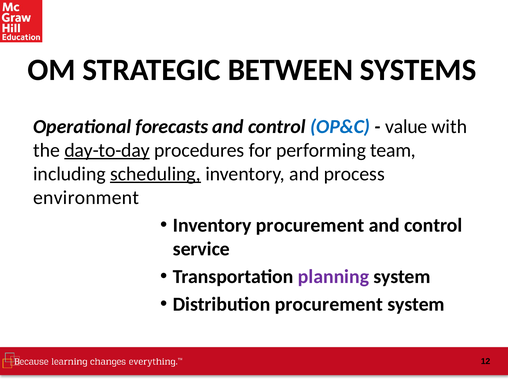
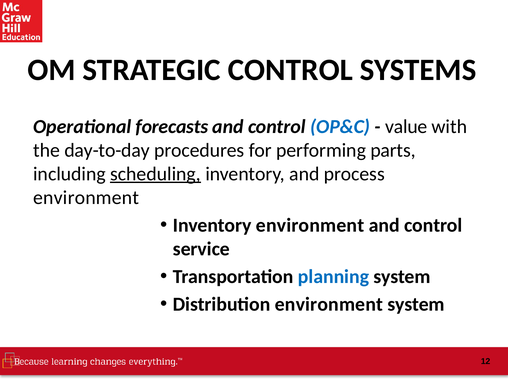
STRATEGIC BETWEEN: BETWEEN -> CONTROL (290, 70)
day-to-day underline: present -> none (107, 150)
team: team -> parts (393, 150)
Inventory procurement: procurement -> environment (310, 225)
planning colour: purple -> blue (334, 277)
Distribution procurement: procurement -> environment (329, 304)
